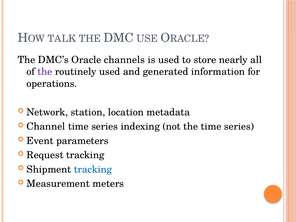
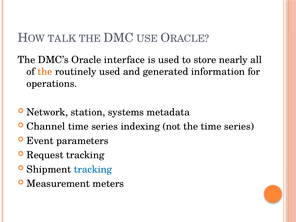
channels: channels -> interface (124, 60)
the colour: purple -> orange (45, 72)
location: location -> systems (126, 112)
